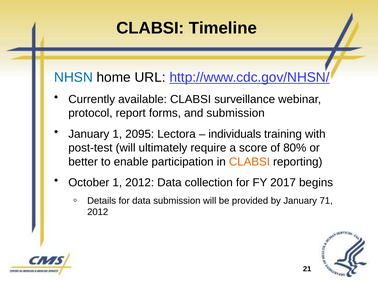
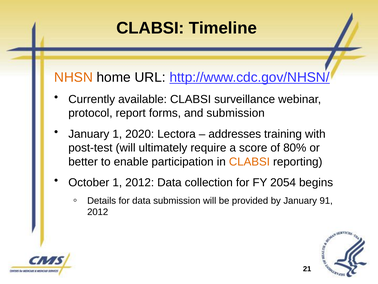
NHSN colour: blue -> orange (74, 77)
2095: 2095 -> 2020 (140, 134)
individuals: individuals -> addresses (235, 134)
2017: 2017 -> 2054 (283, 182)
71: 71 -> 91 (326, 200)
